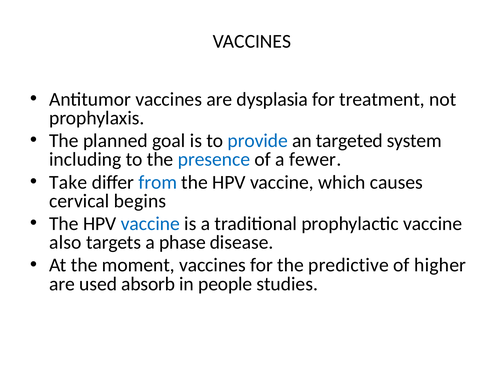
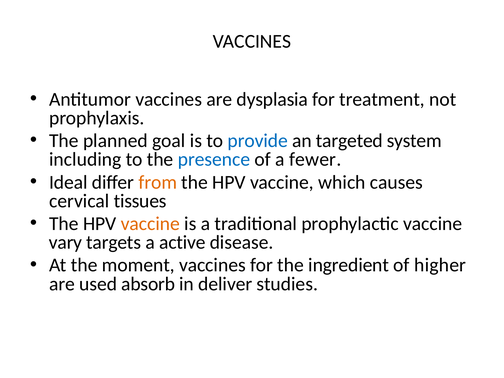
Take: Take -> Ideal (68, 182)
from colour: blue -> orange (158, 182)
begins: begins -> tissues (140, 201)
vaccine colour: blue -> orange (150, 224)
also: also -> vary (65, 242)
phase: phase -> active (182, 242)
predictive: predictive -> ingredient (349, 265)
people: people -> deliver (225, 284)
